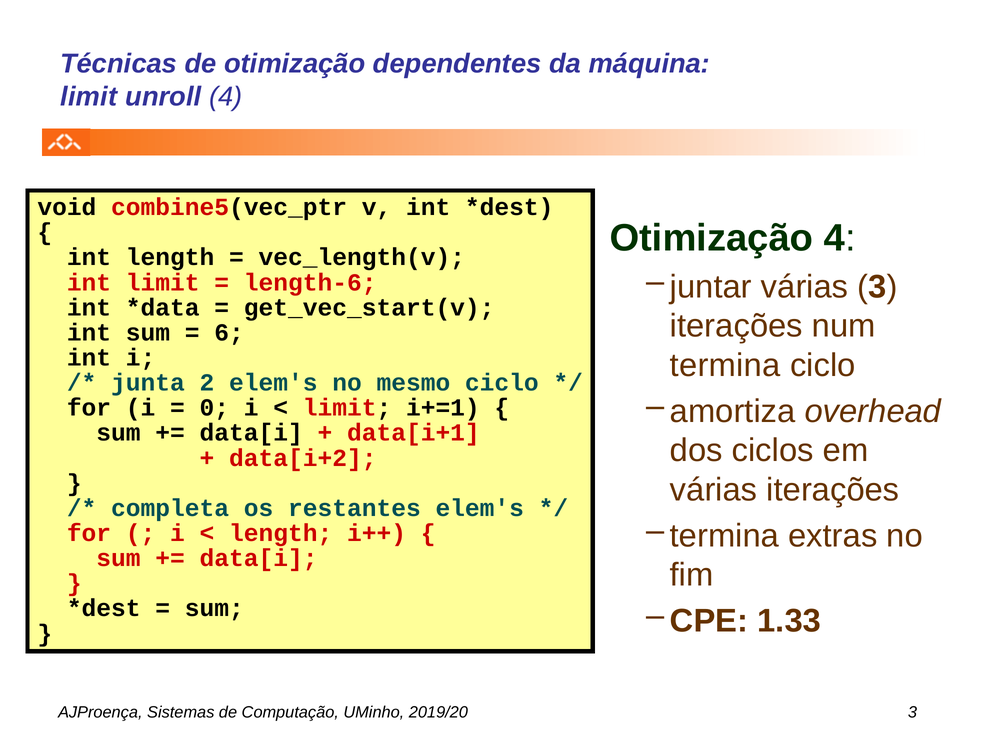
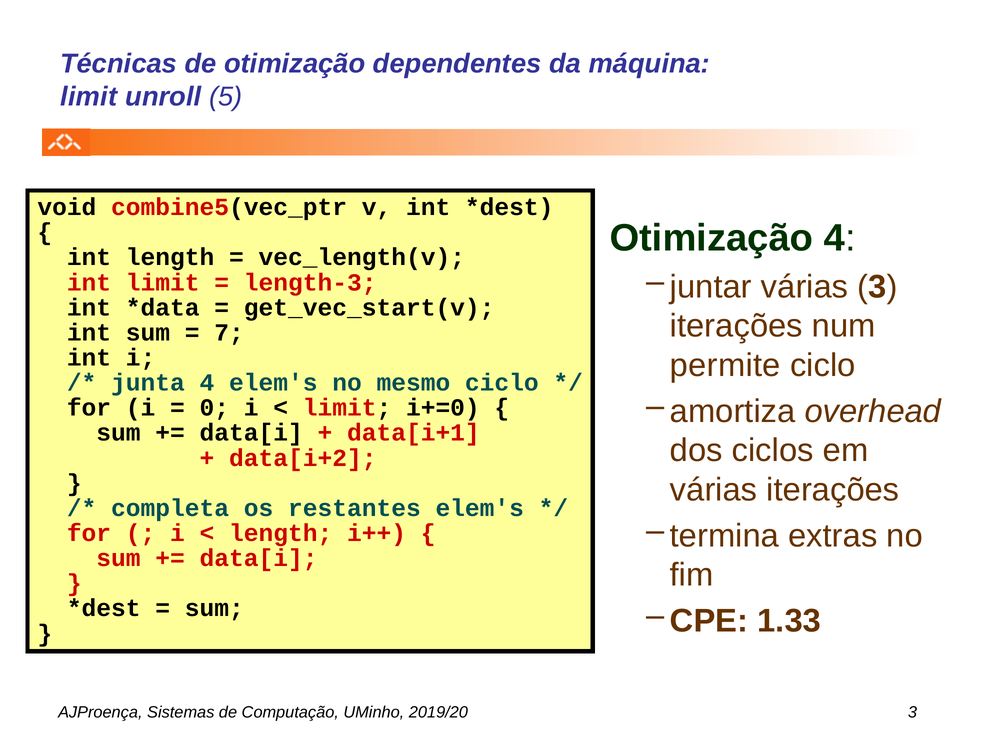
unroll 4: 4 -> 5 (226, 97)
length-6: length-6 -> length-3 (310, 283)
6: 6 -> 7 (229, 333)
termina: termina -> permite (725, 366)
junta 2: 2 -> 4 (207, 383)
i+=1: i+=1 -> i+=0 (443, 408)
